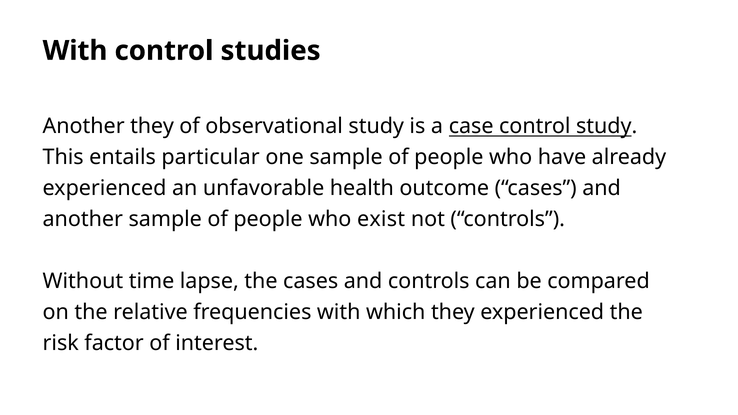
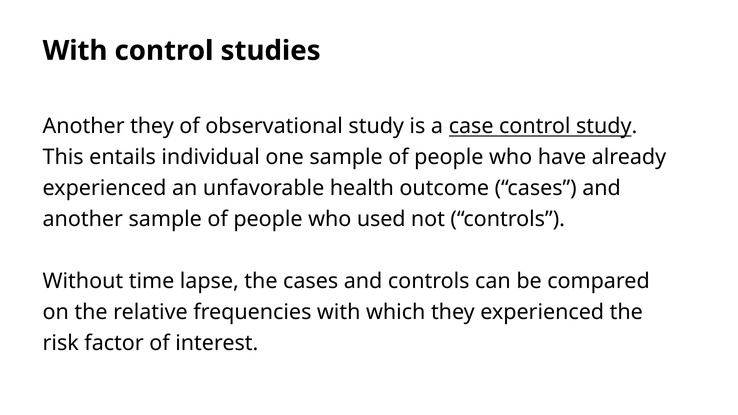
particular: particular -> individual (211, 157)
exist: exist -> used (381, 219)
